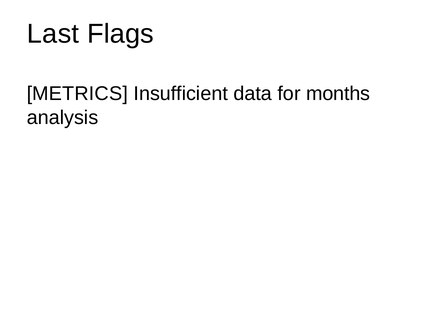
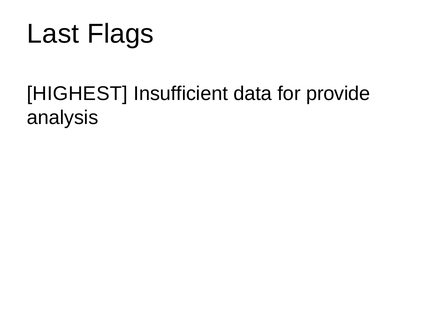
METRICS: METRICS -> HIGHEST (77, 94)
months: months -> provide (338, 94)
